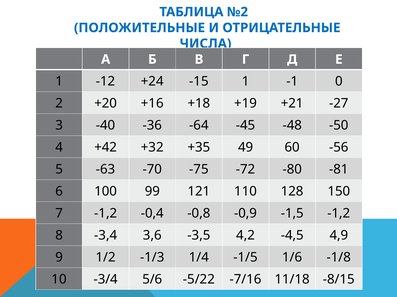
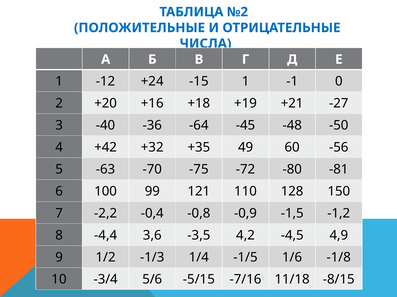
7 -1,2: -1,2 -> -2,2 (106, 214)
-3,4: -3,4 -> -4,4 (106, 236)
-5/22: -5/22 -> -5/15 (199, 280)
